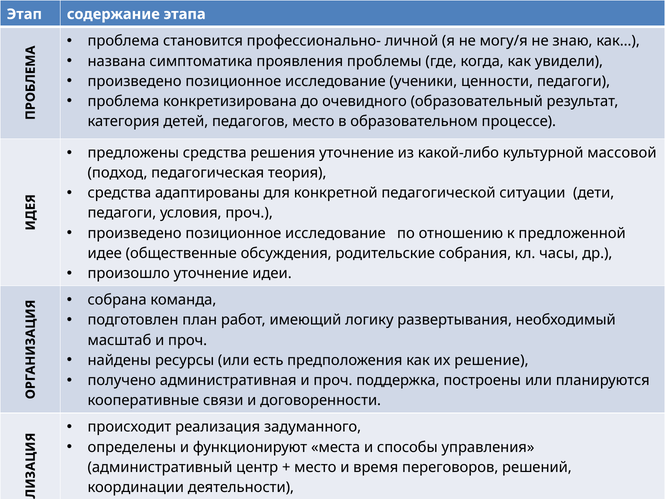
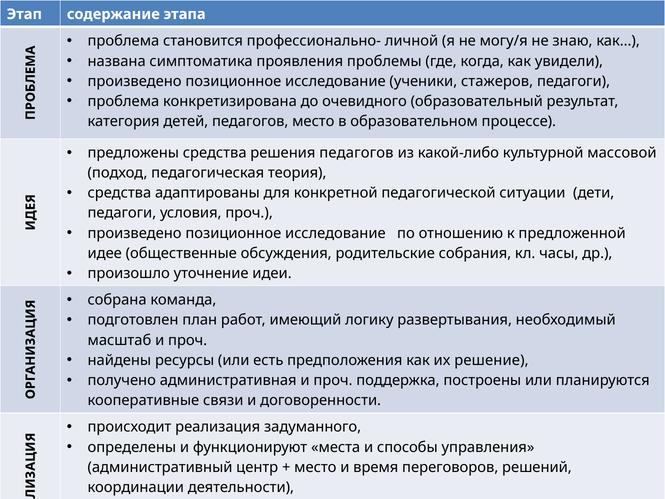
ценности: ценности -> стажеров (497, 81)
решения уточнение: уточнение -> педагогов (356, 153)
